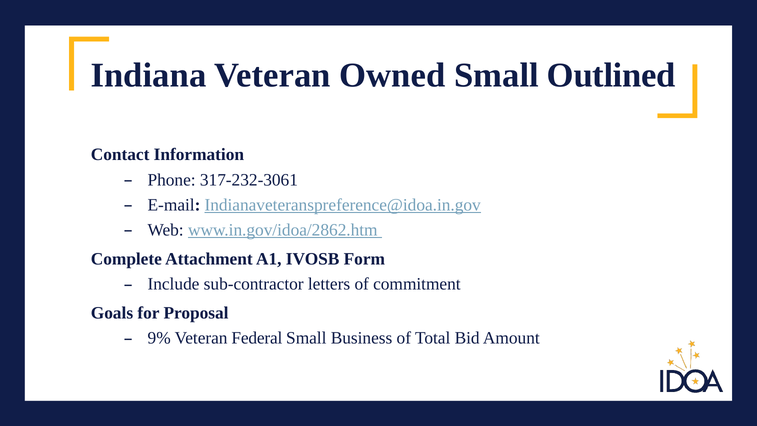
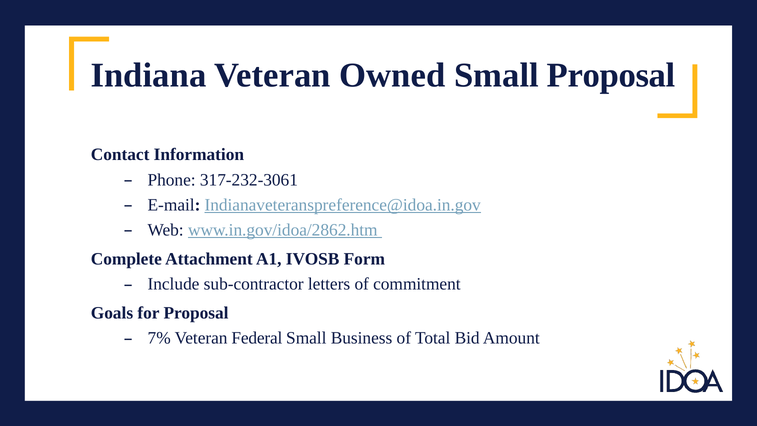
Small Outlined: Outlined -> Proposal (611, 75)
9%: 9% -> 7% (159, 338)
